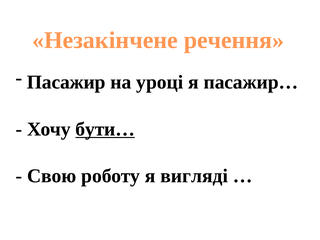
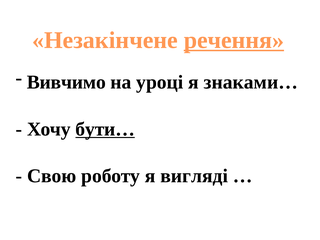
речення underline: none -> present (234, 40)
Пасажир: Пасажир -> Вивчимо (66, 82)
пасажир…: пасажир… -> знаками… (251, 82)
